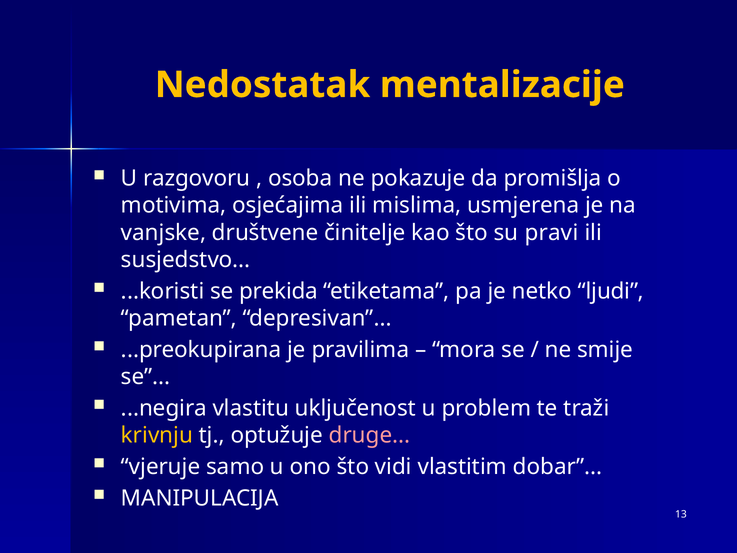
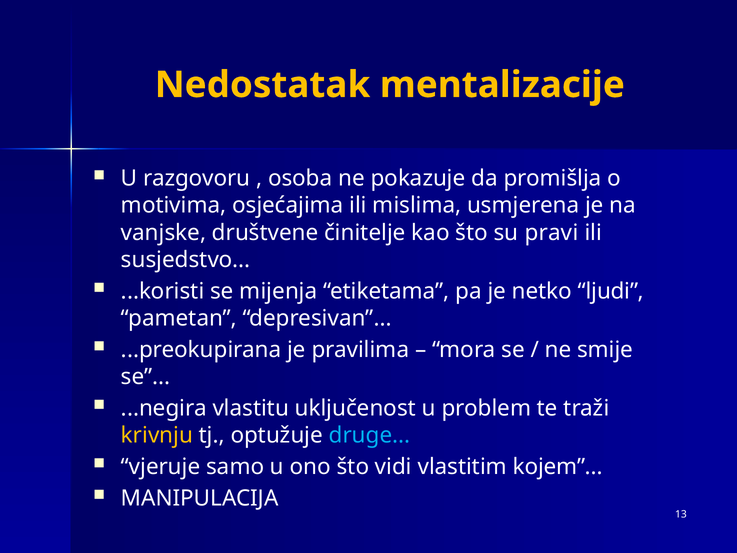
prekida: prekida -> mijenja (278, 291)
druge colour: pink -> light blue (370, 435)
dobar: dobar -> kojem (558, 467)
